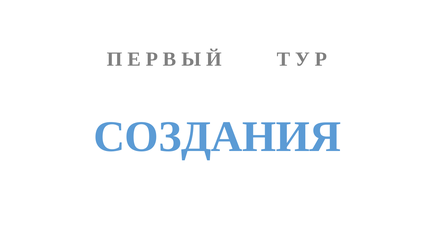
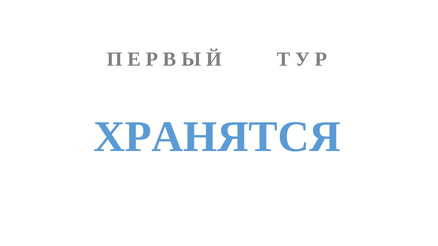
СОЗДАНИЯ: СОЗДАНИЯ -> ХРАНЯТСЯ (217, 137)
